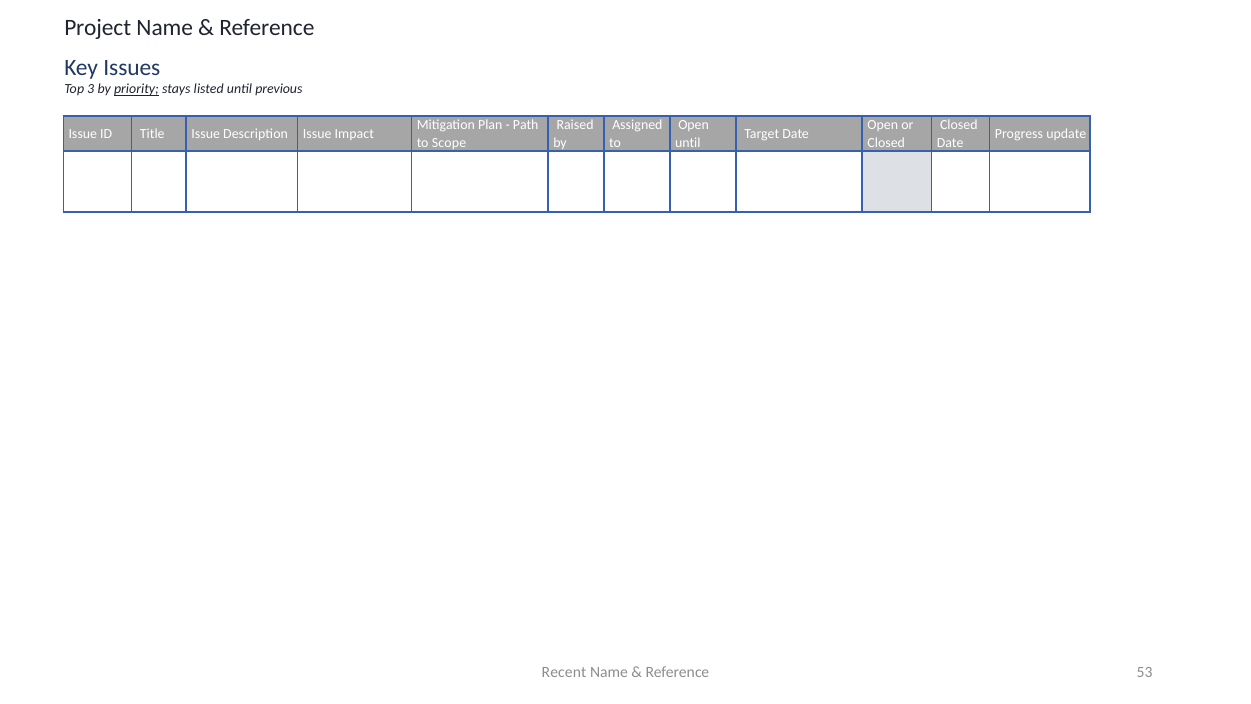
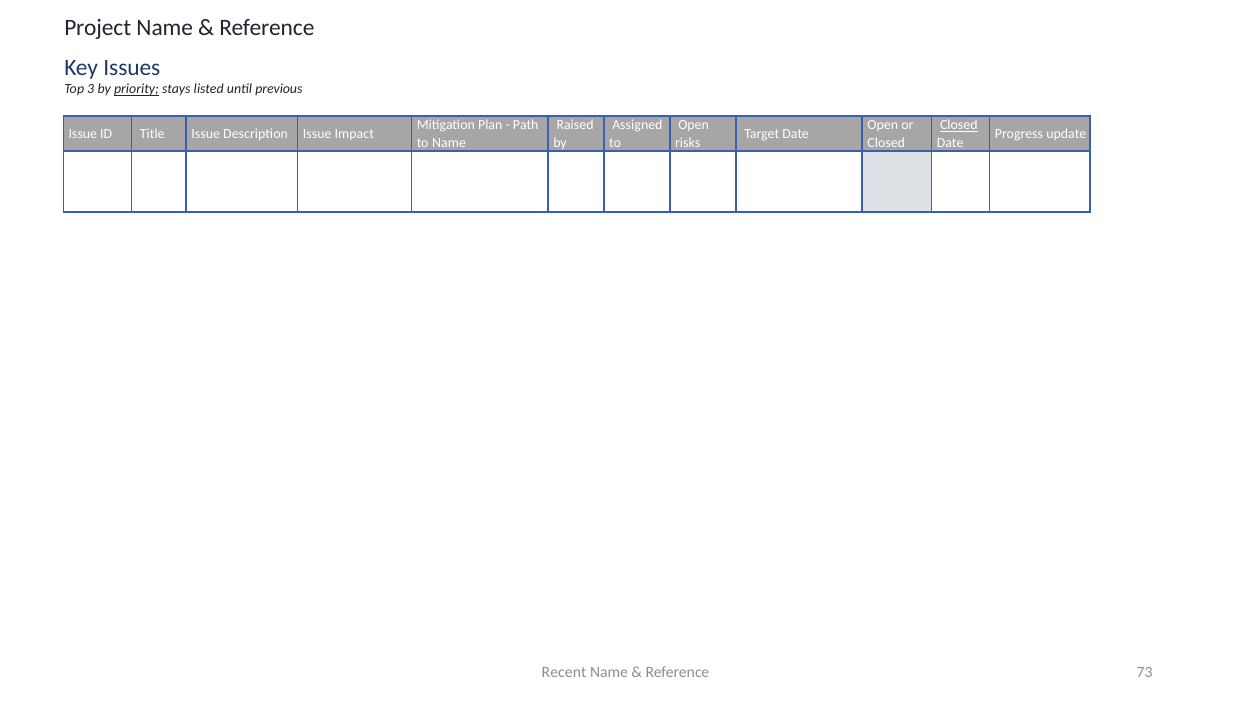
Closed underline: none -> present (959, 125)
to Scope: Scope -> Name (449, 142)
until: until -> risks (688, 142)
53: 53 -> 73 (1145, 672)
